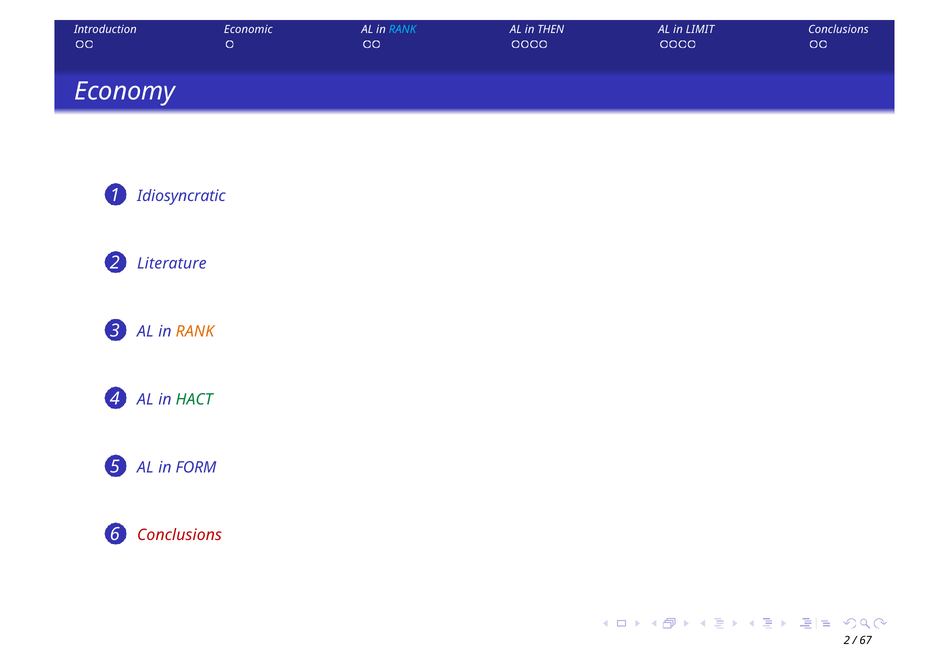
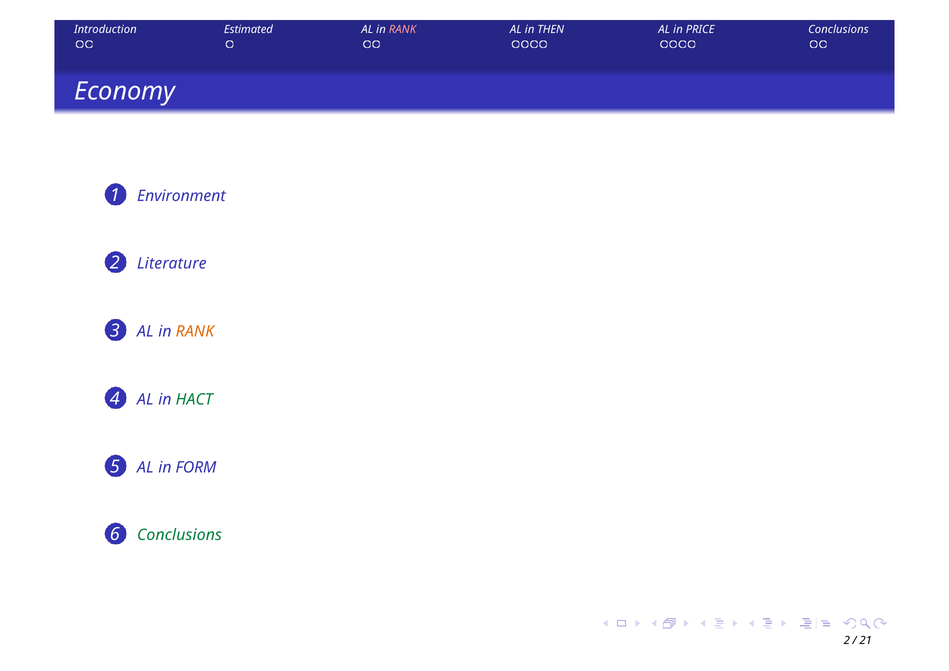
Economic: Economic -> Estimated (248, 29)
RANK colour: light blue -> pink (402, 29)
LIMIT: LIMIT -> PRICE (700, 29)
Idiosyncratic: Idiosyncratic -> Environment (181, 196)
Conclusions colour: red -> green (179, 535)
67: 67 -> 21 (866, 640)
